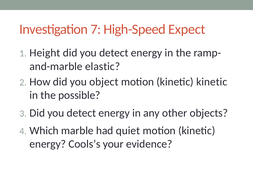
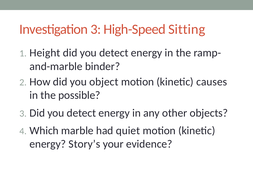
Investigation 7: 7 -> 3 (96, 29)
Expect: Expect -> Sitting (187, 29)
elastic: elastic -> binder (103, 67)
kinetic kinetic: kinetic -> causes (212, 82)
Cools’s: Cools’s -> Story’s (84, 145)
